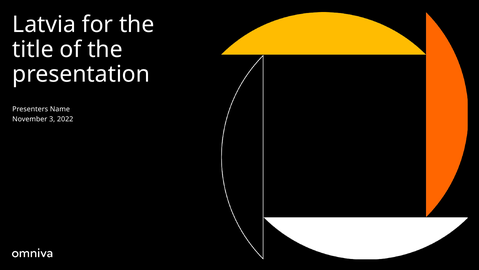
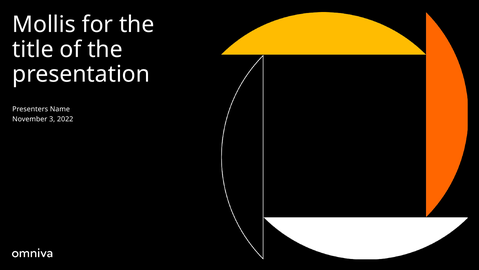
Latvia: Latvia -> Mollis (44, 25)
